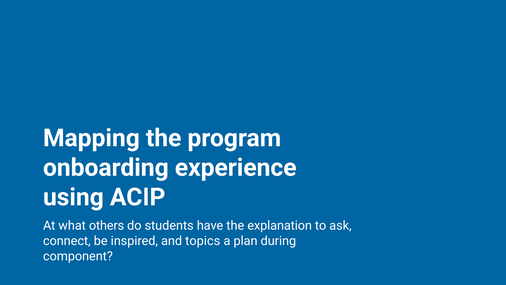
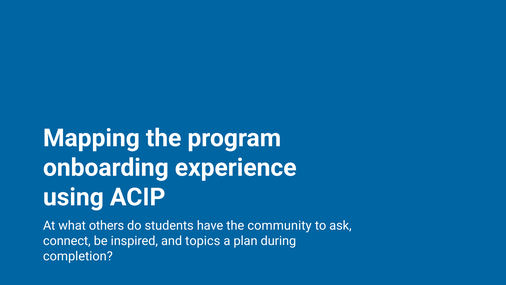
explanation: explanation -> community (280, 226)
component: component -> completion (78, 256)
